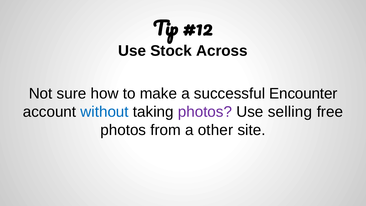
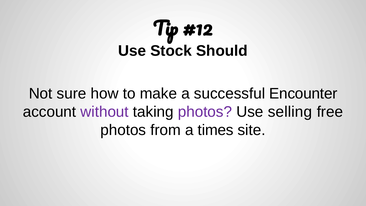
Across: Across -> Should (222, 51)
without colour: blue -> purple (105, 112)
other: other -> times (216, 130)
